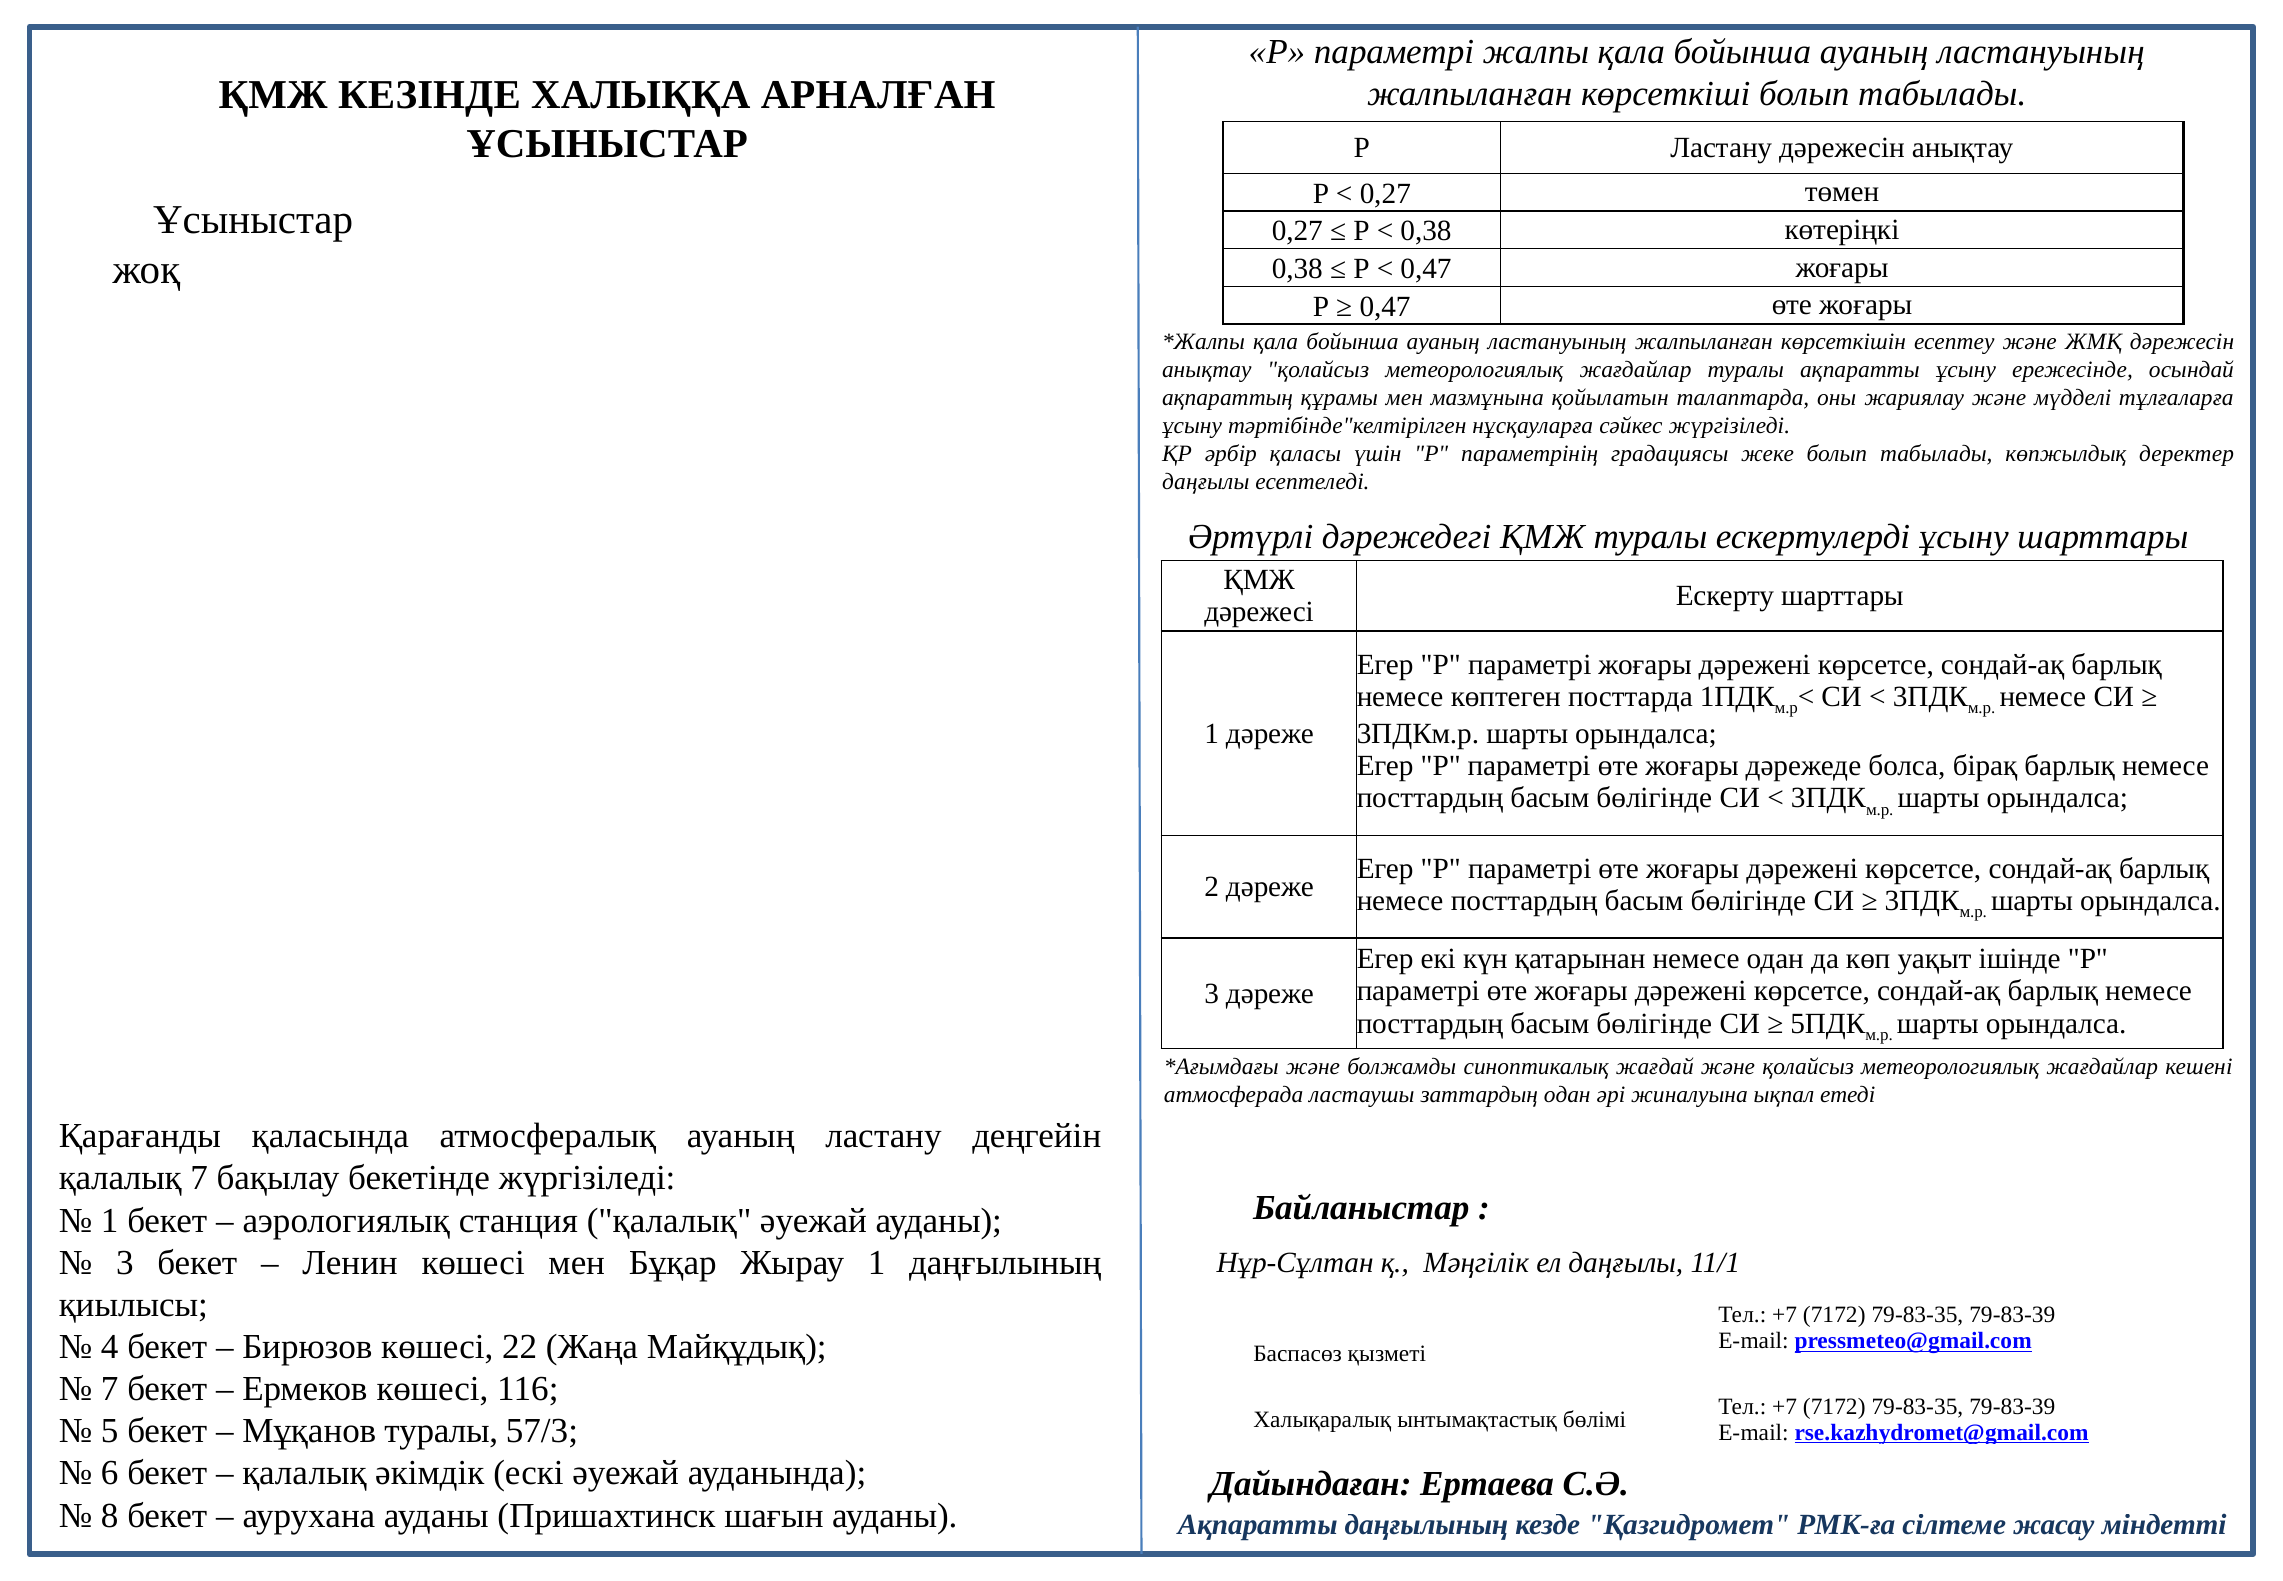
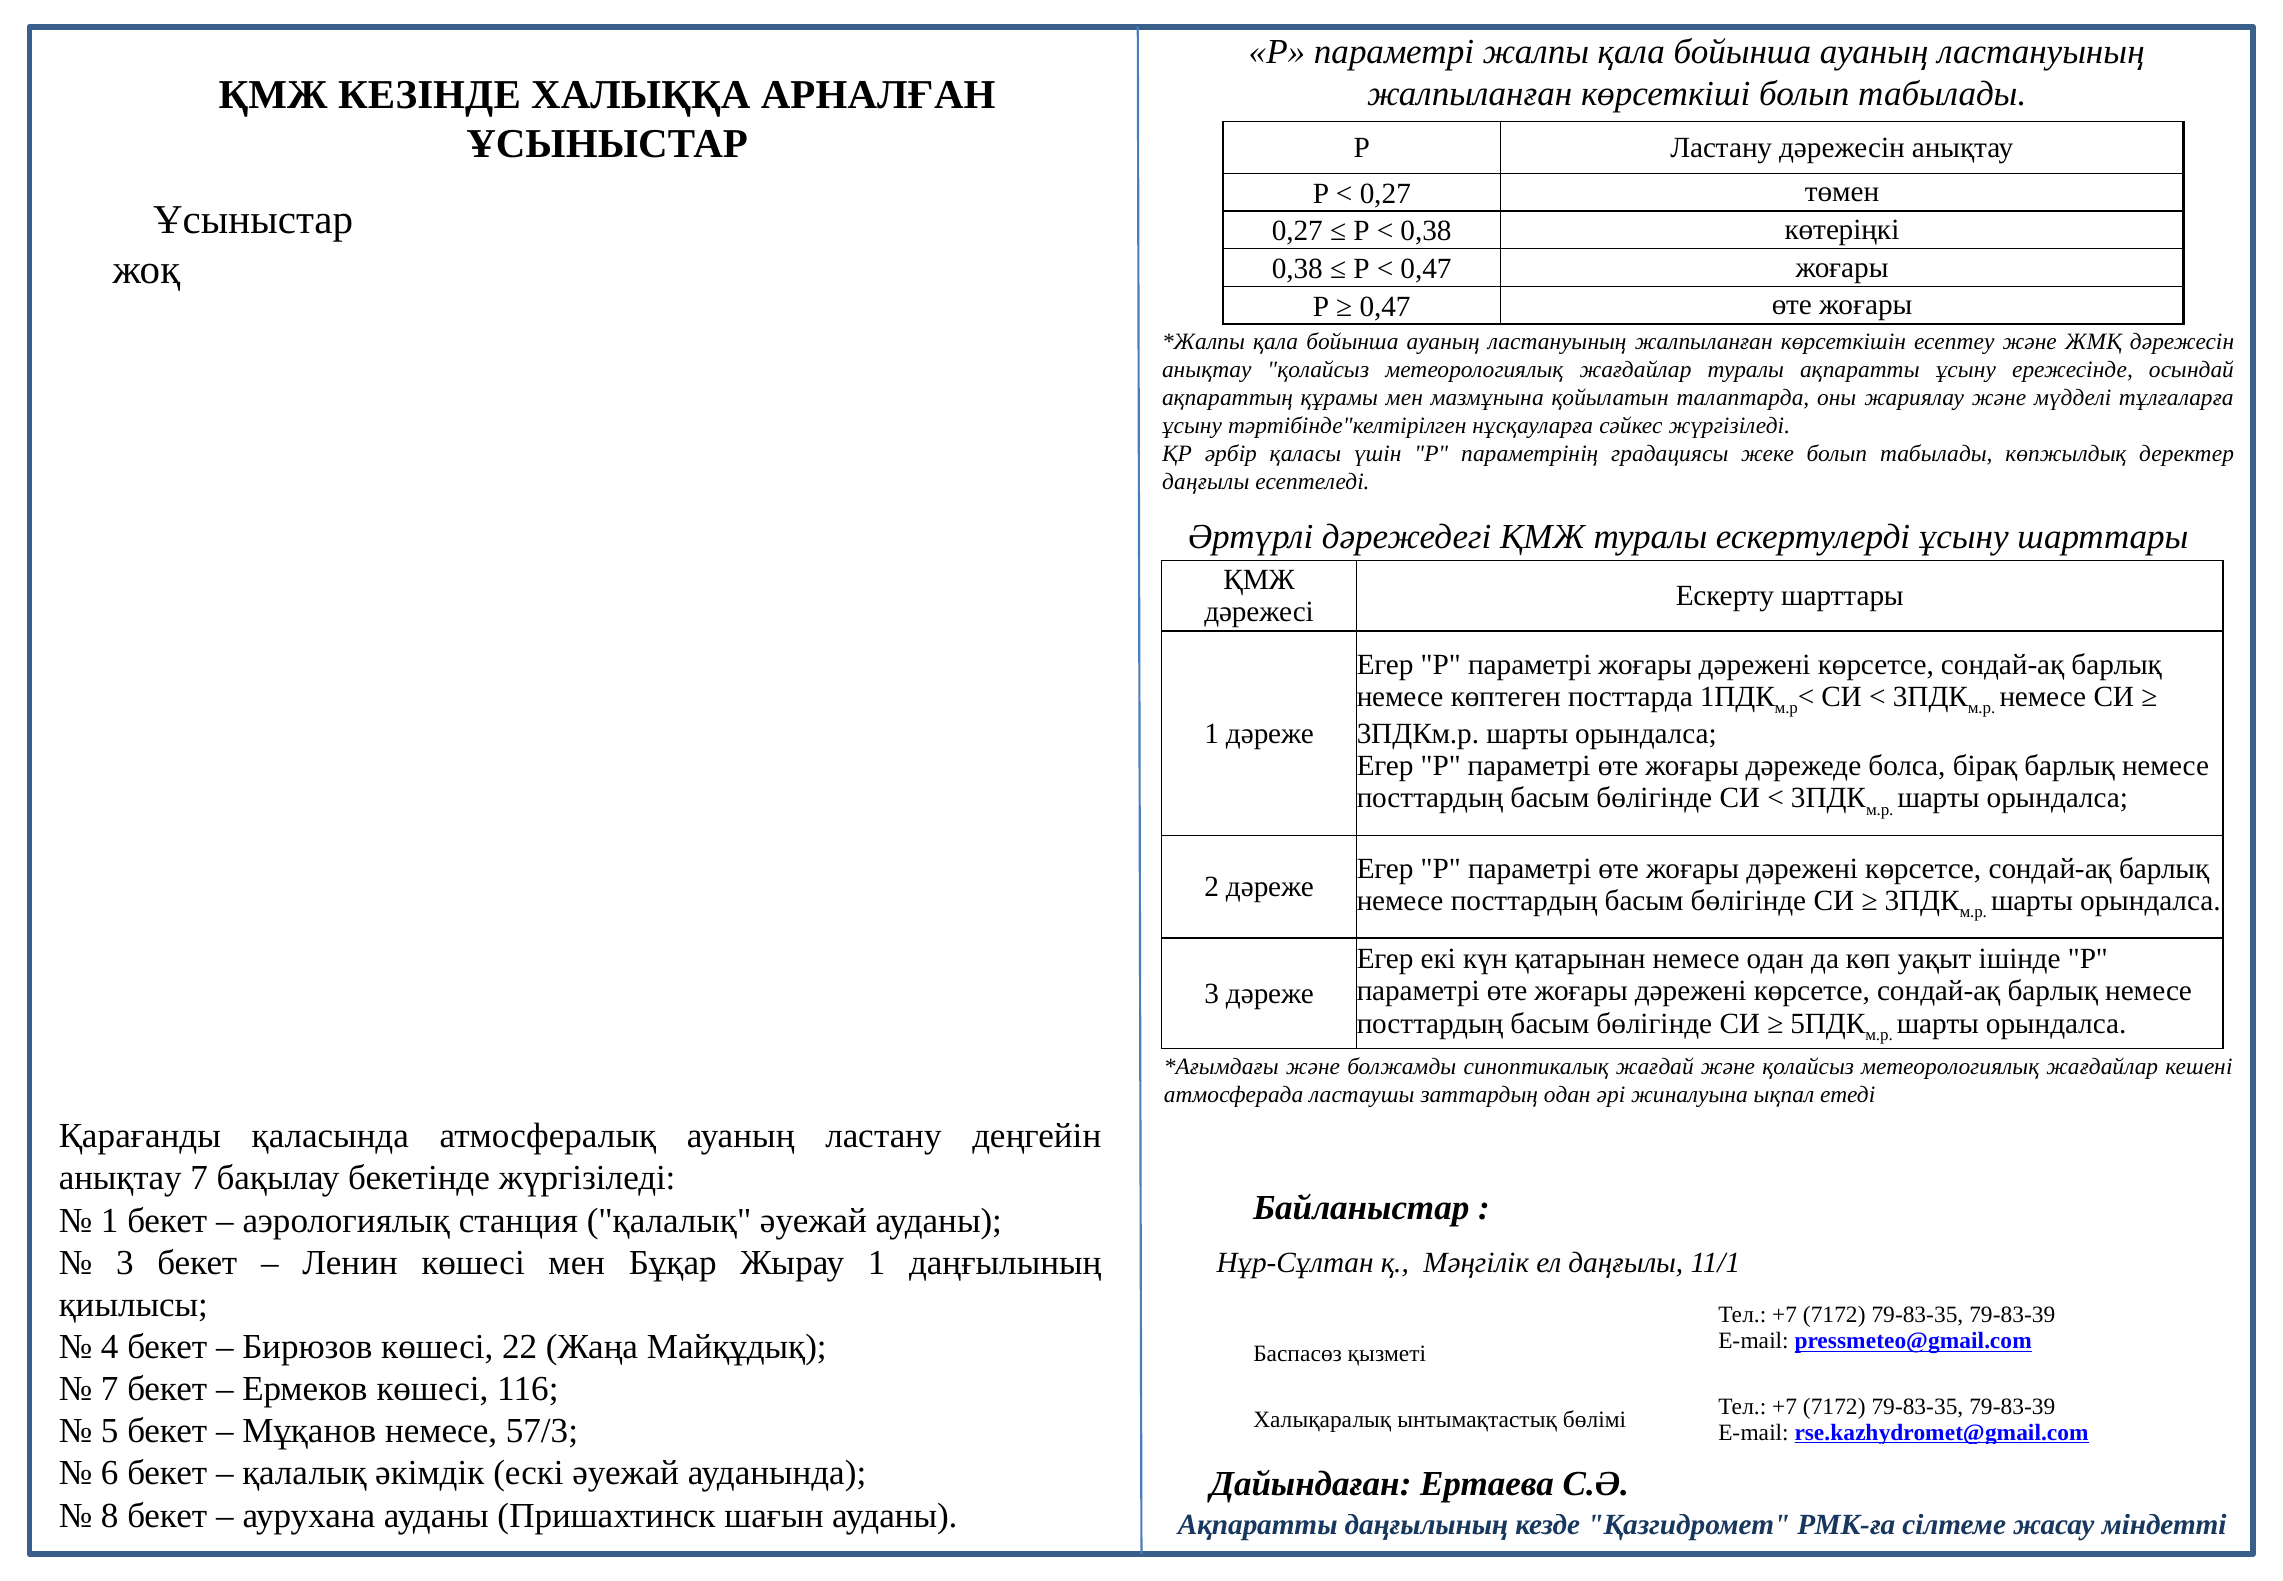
қалалық: қалалық -> анықтау (120, 1178)
Мұқанов туралы: туралы -> немесе (441, 1431)
